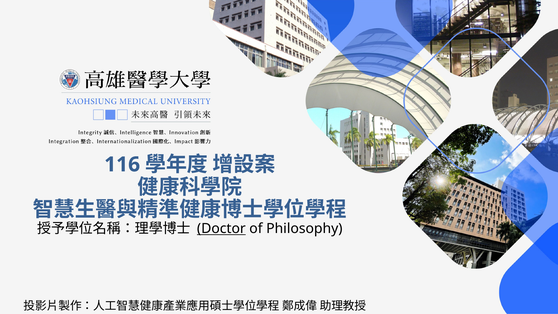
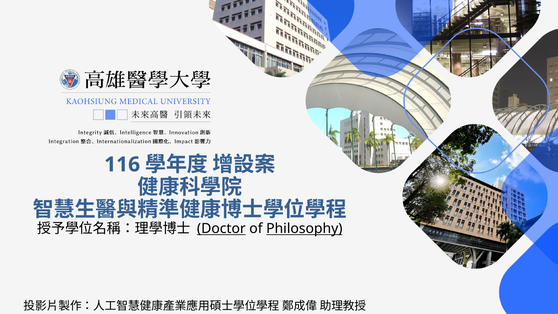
Philosophy underline: none -> present (304, 229)
